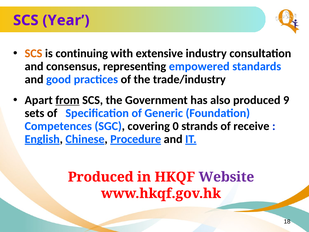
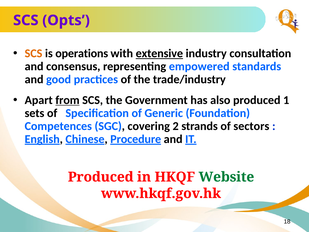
Year: Year -> Opts (66, 20)
continuing: continuing -> operations (82, 53)
extensive underline: none -> present (159, 53)
9: 9 -> 1 (286, 100)
0: 0 -> 2 (176, 126)
receive: receive -> sectors (251, 126)
Website colour: purple -> green (226, 177)
